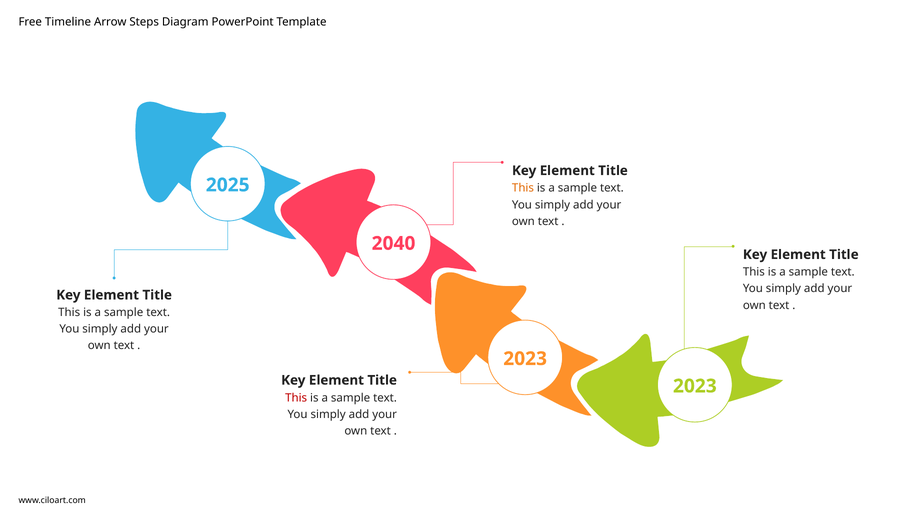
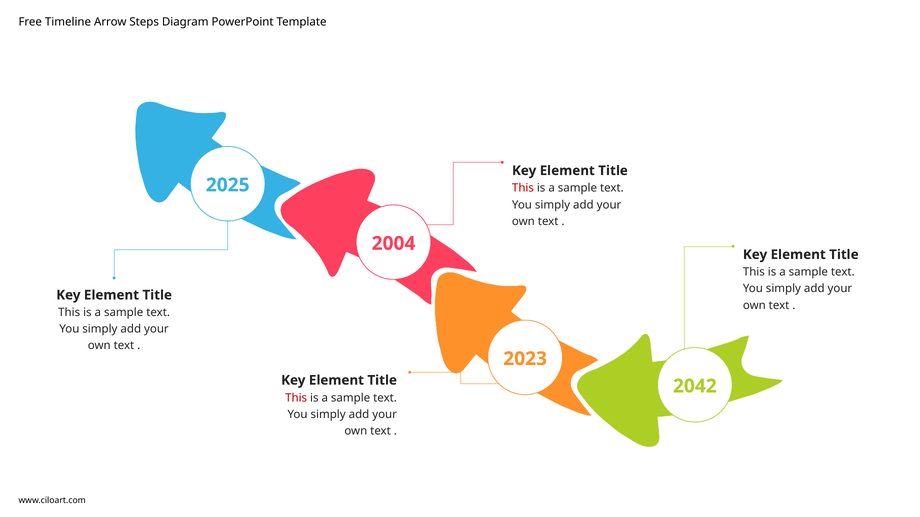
This colour: orange -> red (523, 188)
2040: 2040 -> 2004 (394, 244)
2023: 2023 -> 2042 (695, 386)
